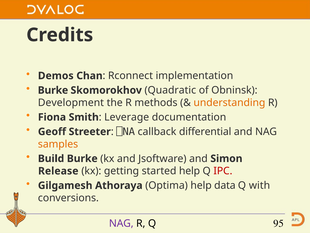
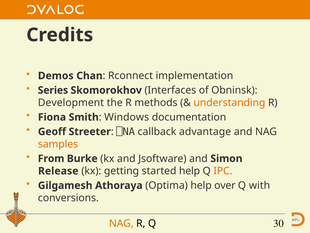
Burke: Burke -> Series (53, 90)
Quadratic: Quadratic -> Interfaces (170, 90)
Leverage: Leverage -> Windows (127, 117)
differential: differential -> advantage (205, 131)
Build: Build -> From (51, 158)
IPC colour: red -> orange (223, 171)
data: data -> over (225, 185)
NAG colour: purple -> orange (121, 223)
95: 95 -> 30 (279, 223)
